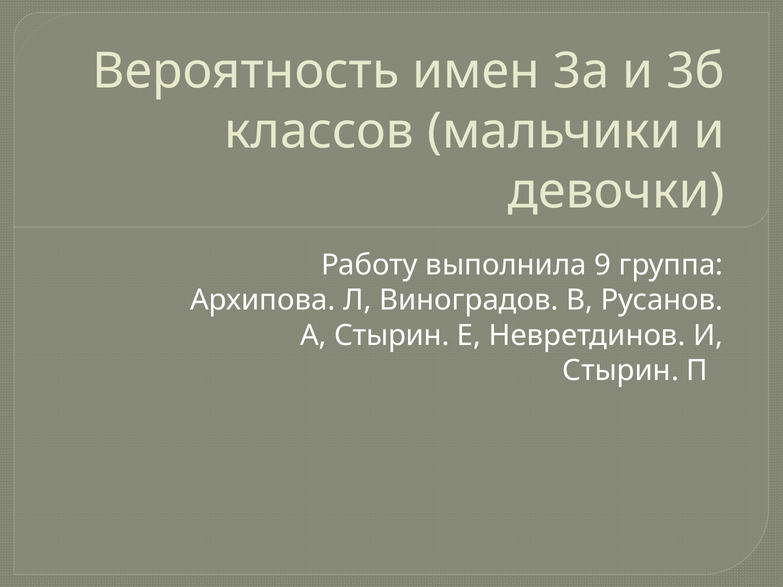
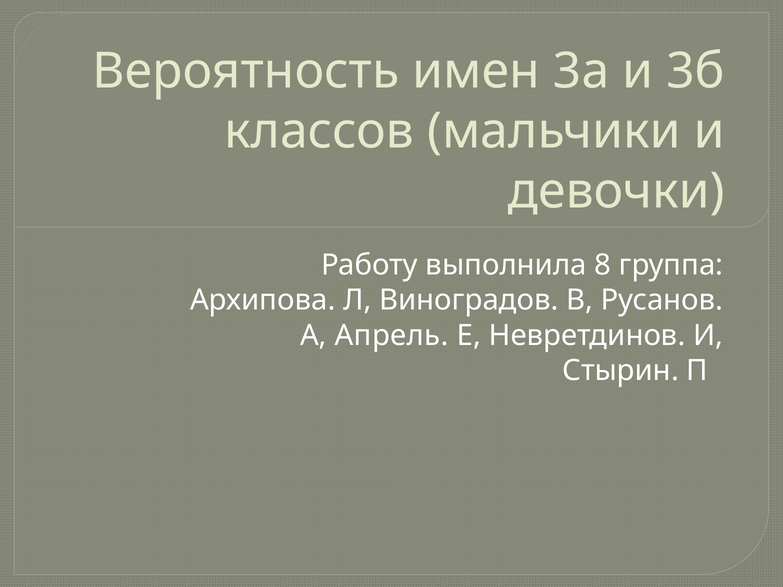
9: 9 -> 8 (603, 265)
А Стырин: Стырин -> Апрель (392, 336)
